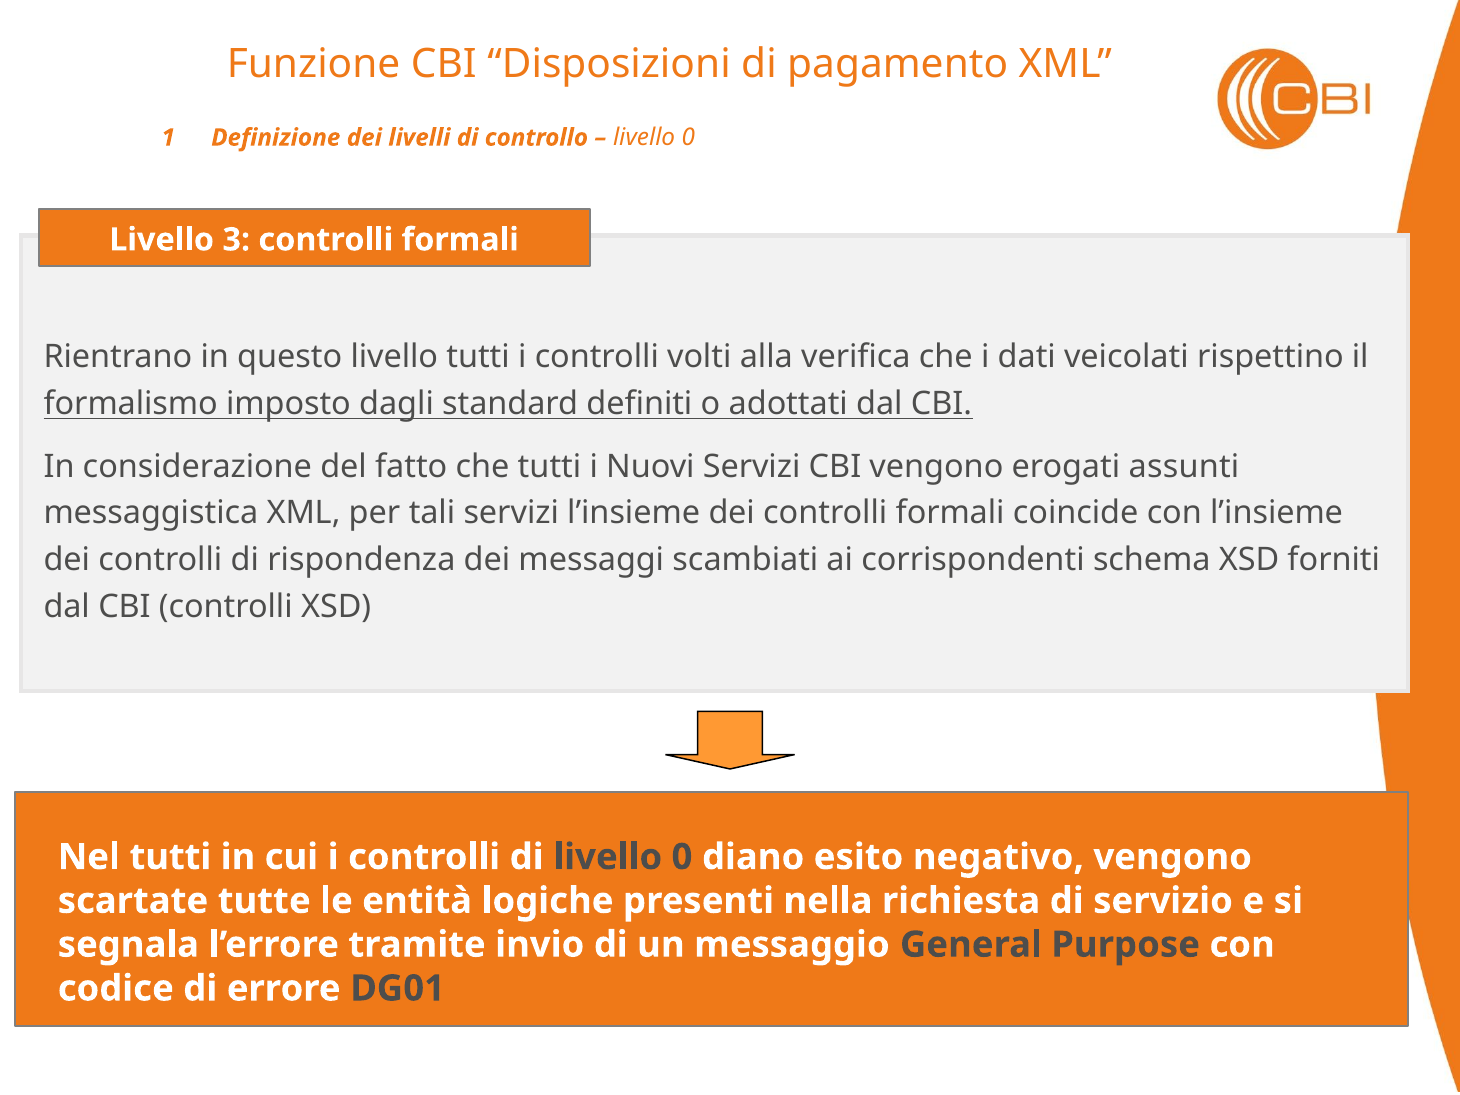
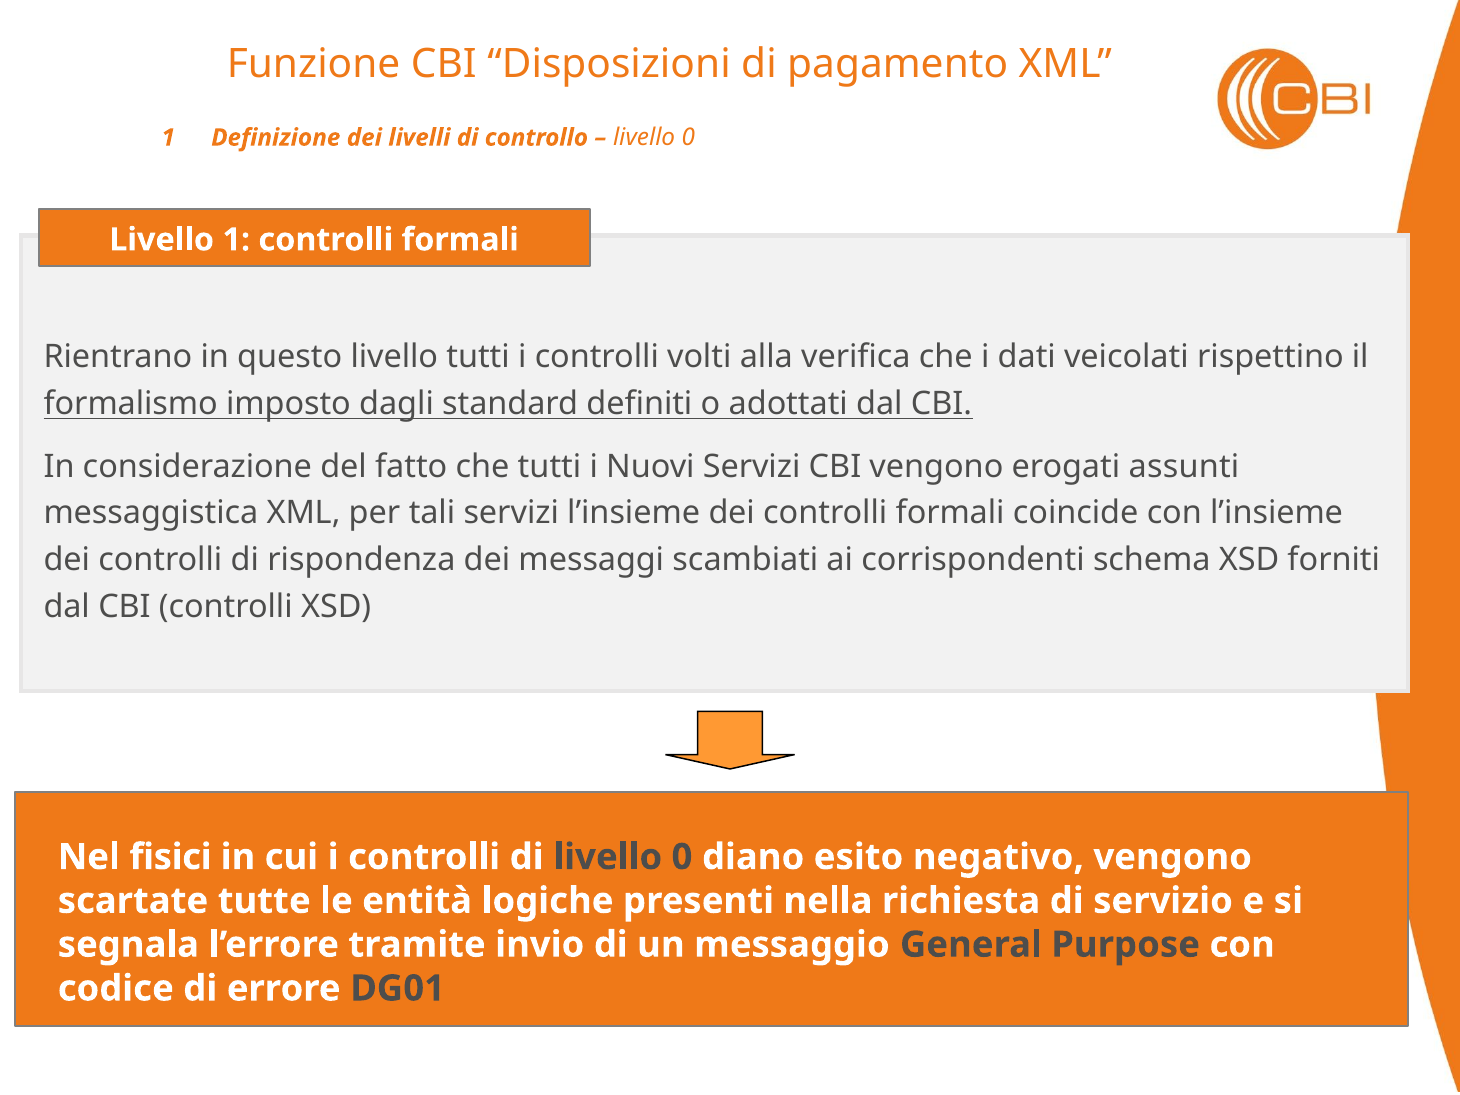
Livello 3: 3 -> 1 (236, 240)
Nel tutti: tutti -> fisici (170, 857)
